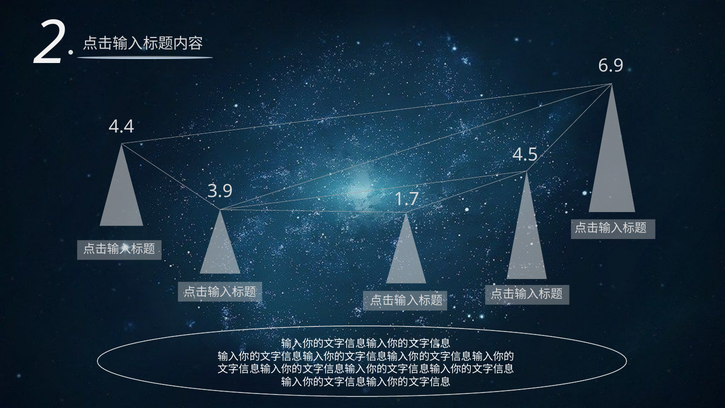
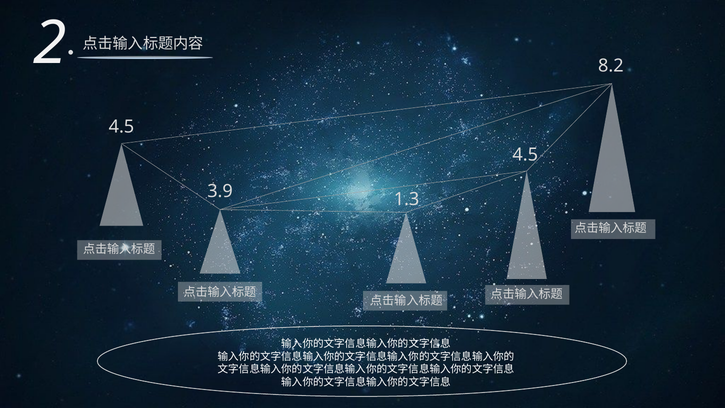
6.9: 6.9 -> 8.2 (611, 66)
4.4: 4.4 -> 4.5 (121, 127)
1.7: 1.7 -> 1.3 (407, 199)
